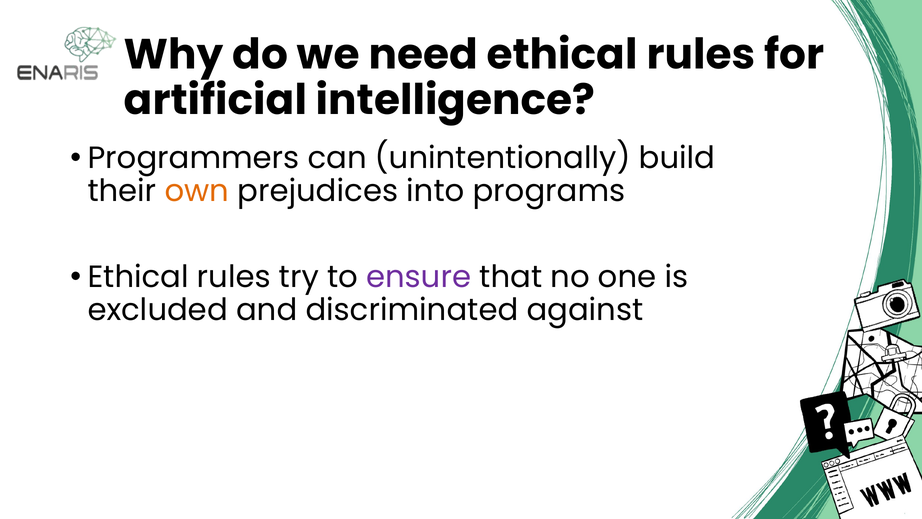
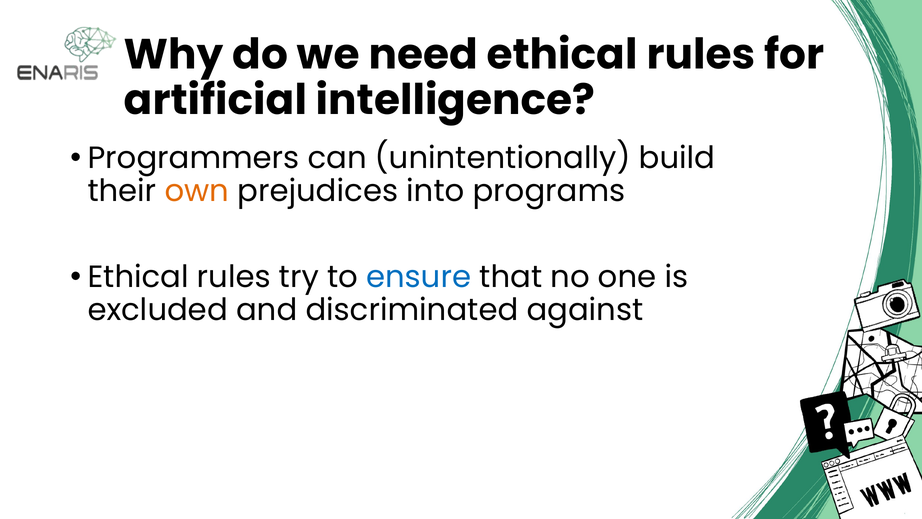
ensure colour: purple -> blue (419, 277)
